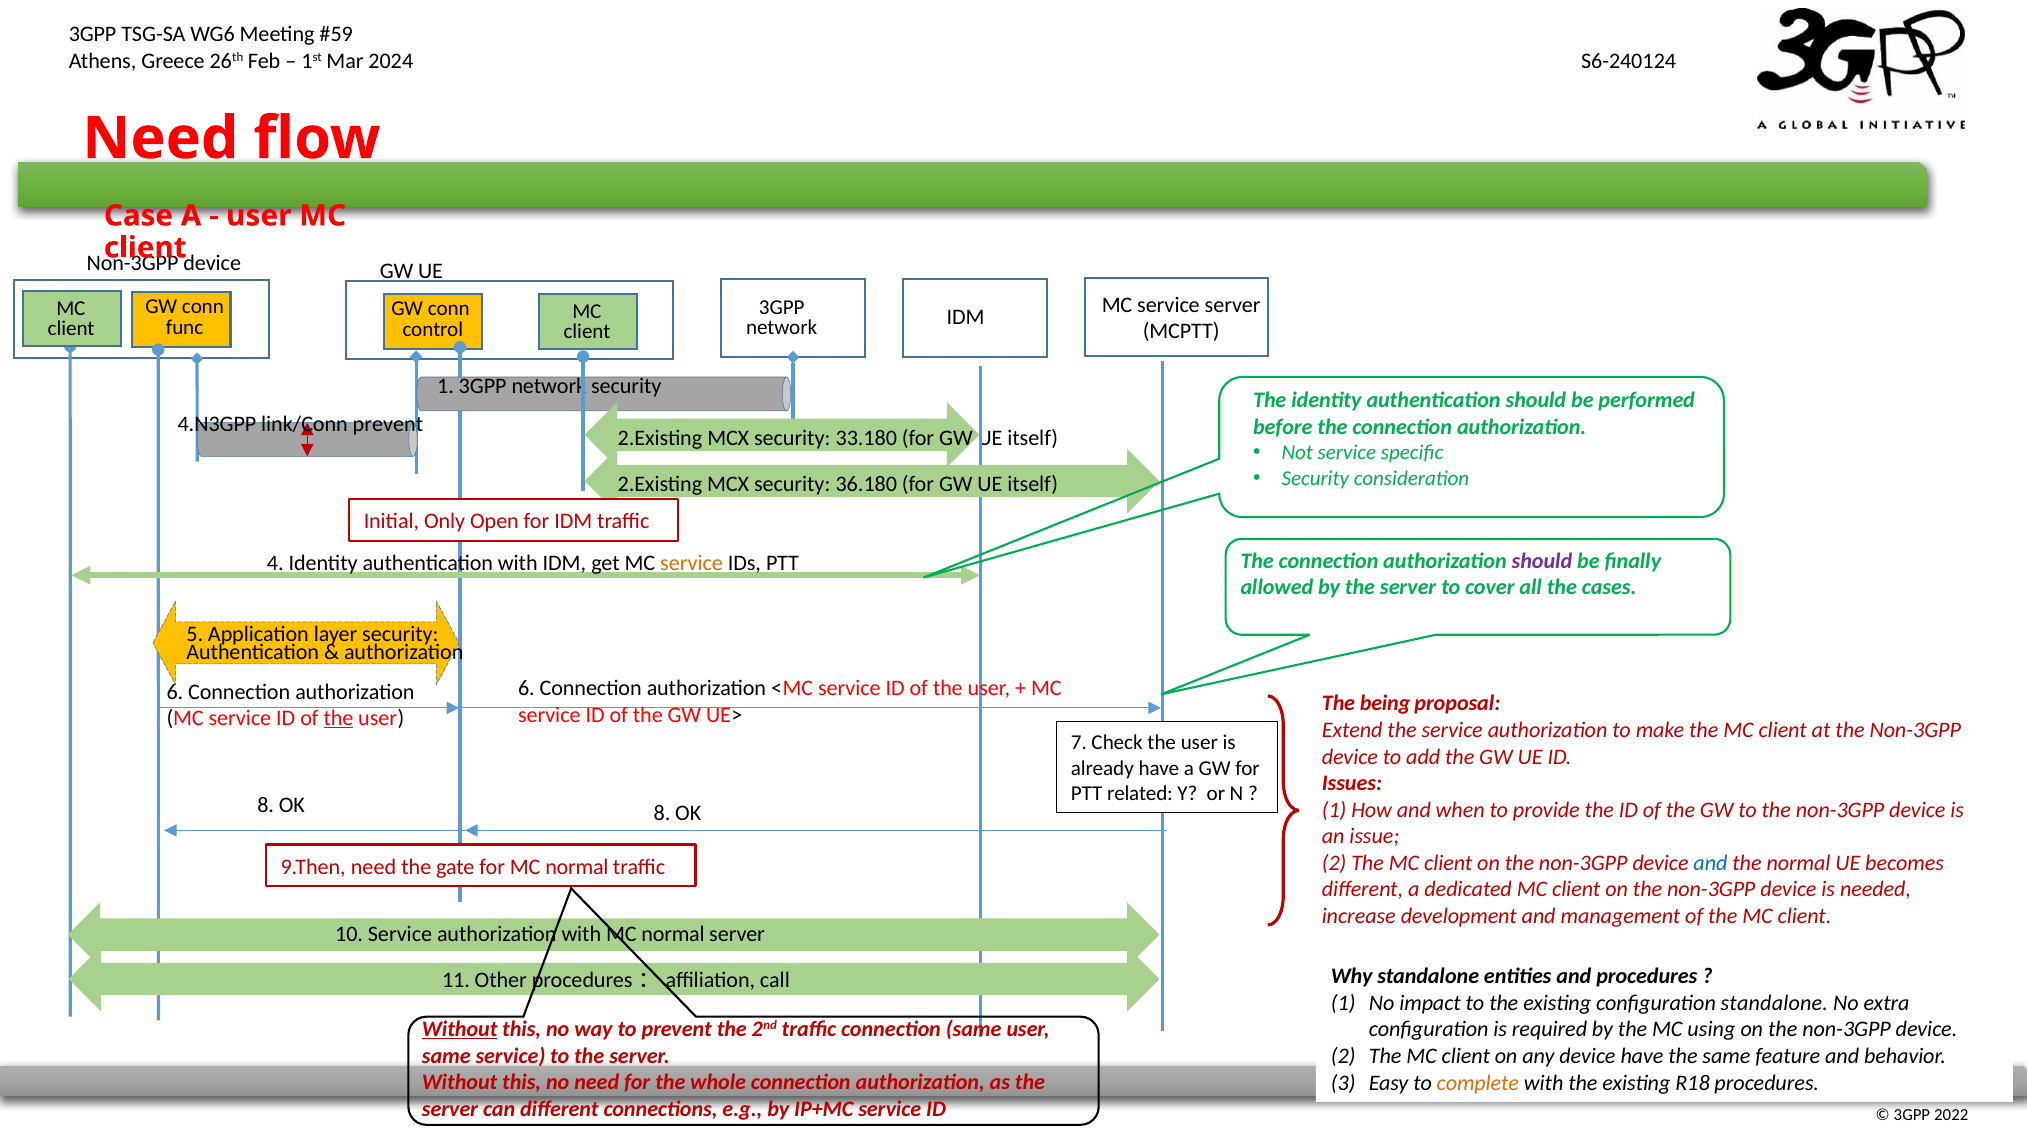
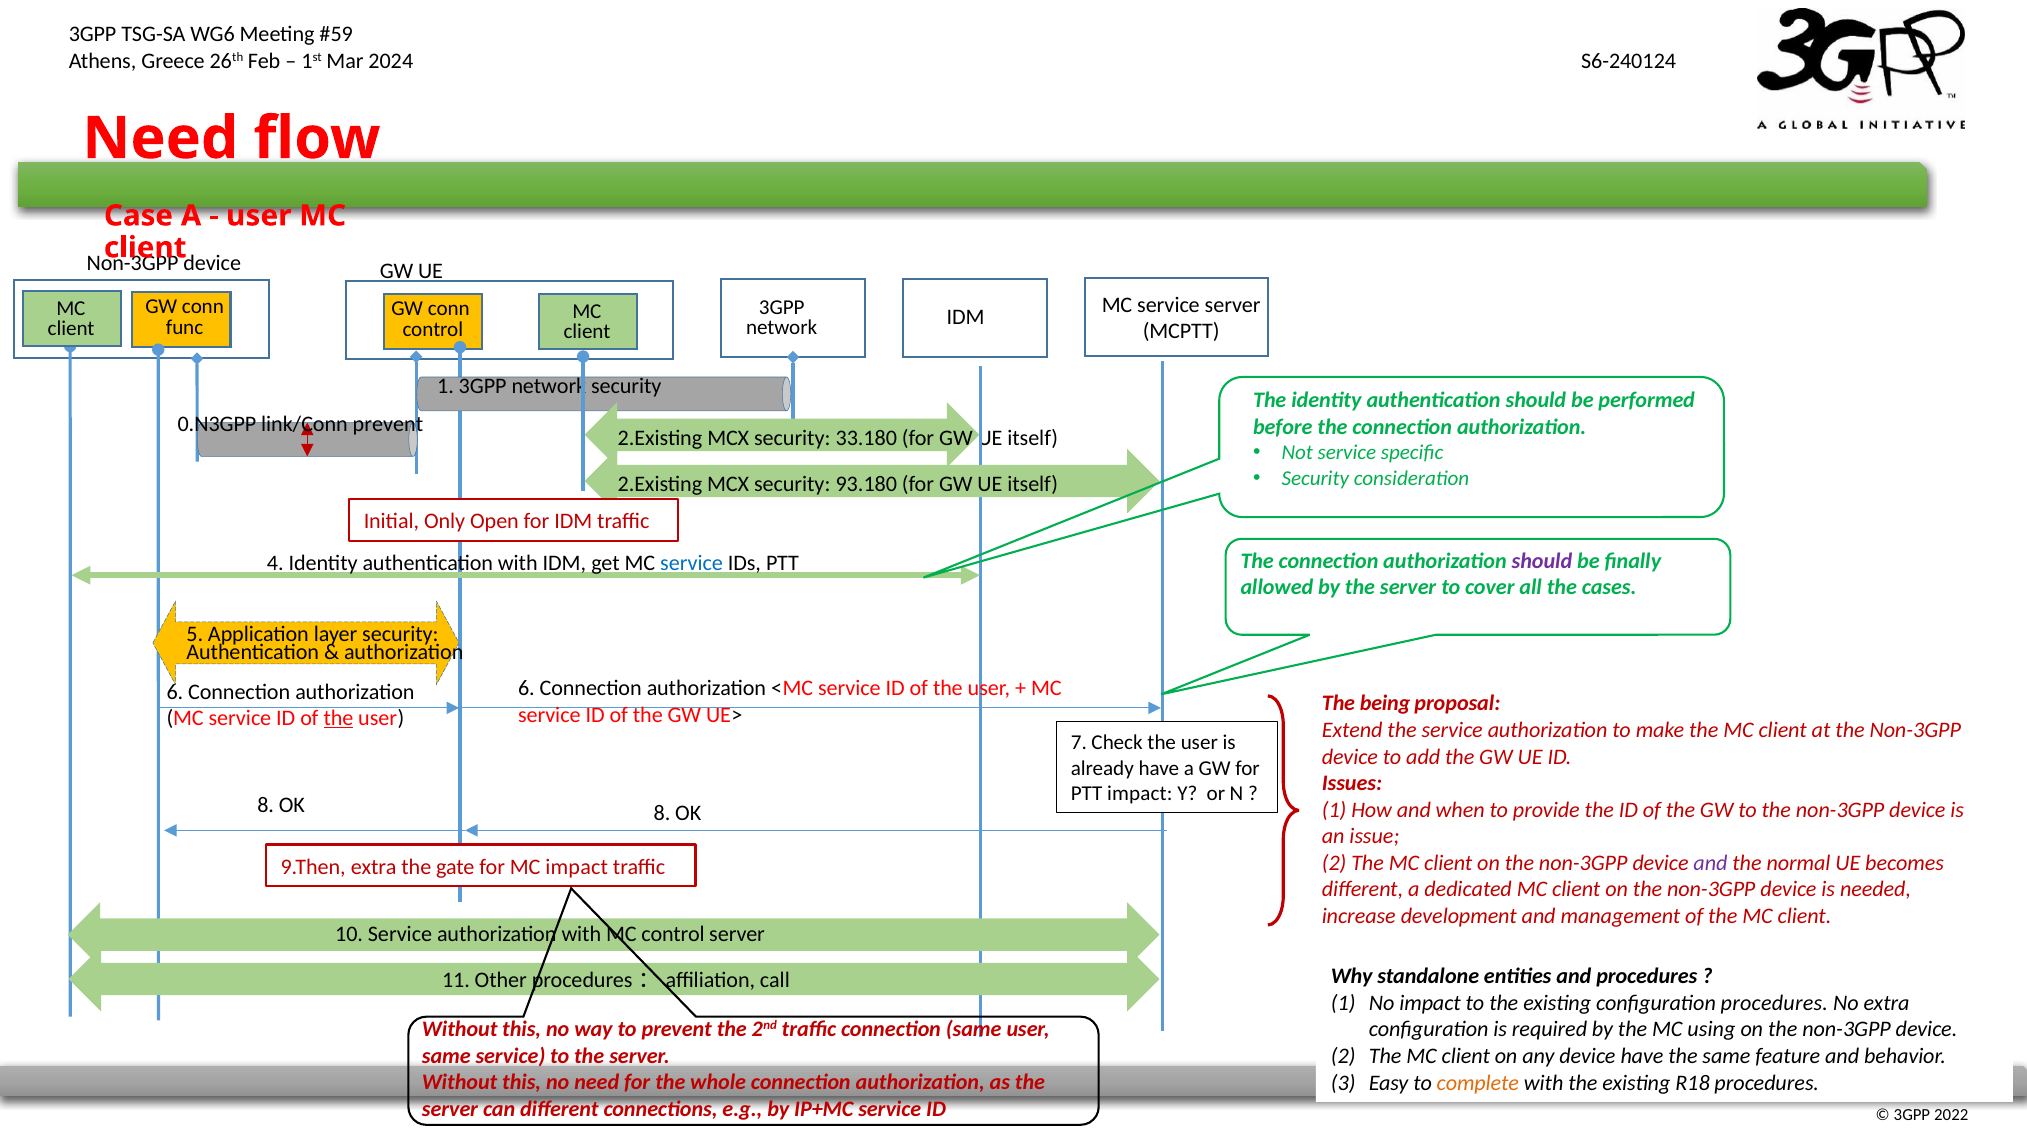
4.N3GPP: 4.N3GPP -> 0.N3GPP (217, 424)
36.180: 36.180 -> 93.180 (866, 485)
service colour: orange -> blue (692, 563)
PTT related: related -> impact (1140, 794)
and colour: blue -> purple (1710, 863)
9.Then need: need -> extra (374, 867)
for MC normal: normal -> impact (577, 867)
with MC normal: normal -> control (673, 934)
configuration standalone: standalone -> procedures (1774, 1003)
Without underline: present -> none (460, 1029)
